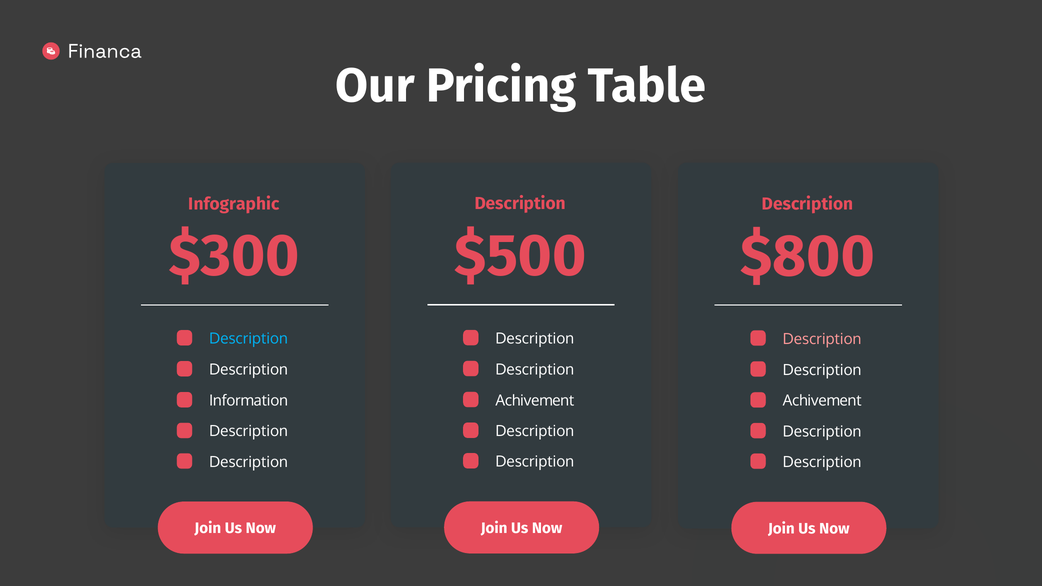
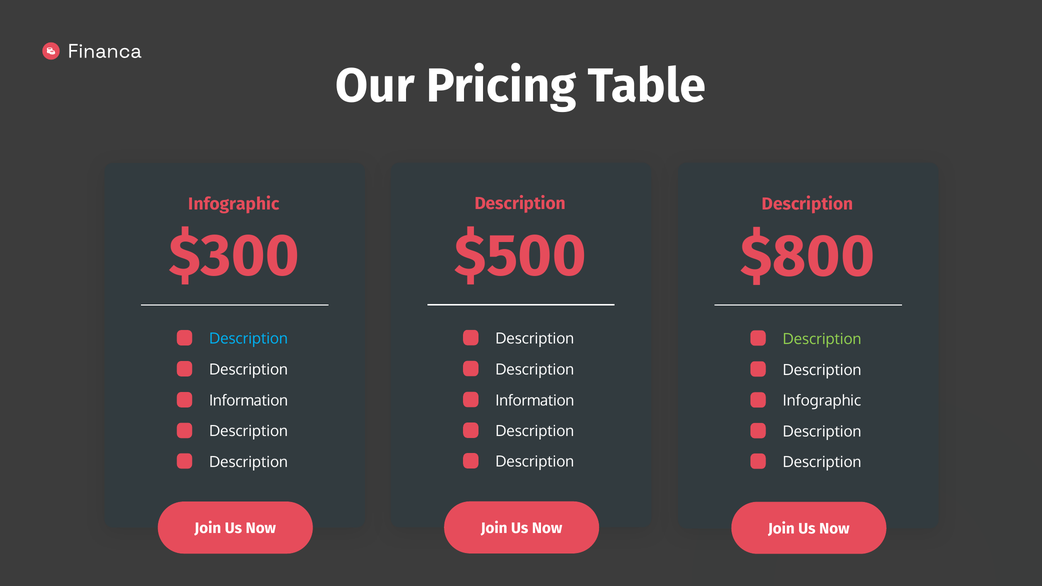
Description colour: pink -> light green (822, 339)
Achivement: Achivement -> Information (535, 401)
Achivement: Achivement -> Infographic (822, 401)
